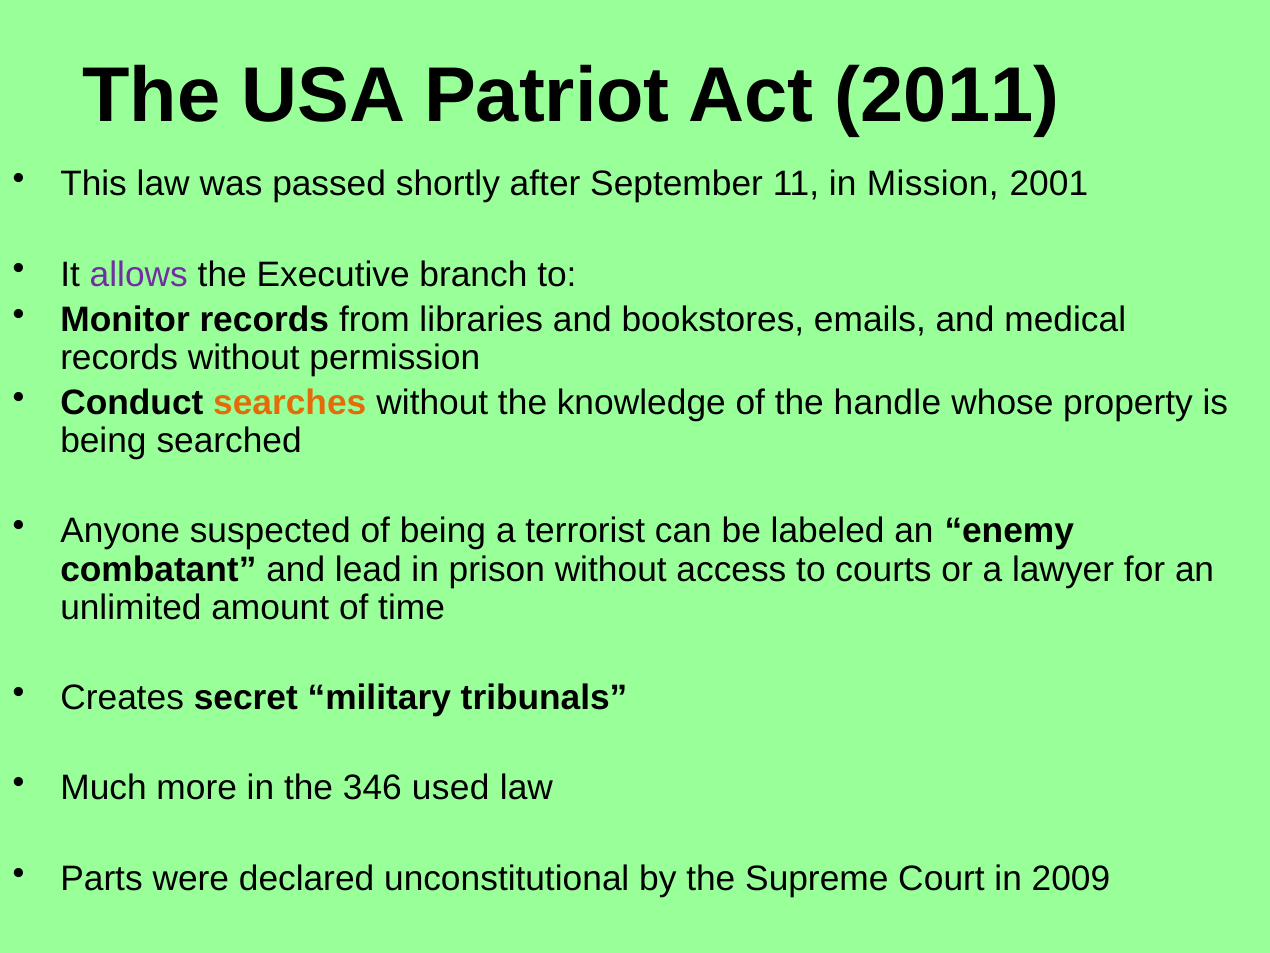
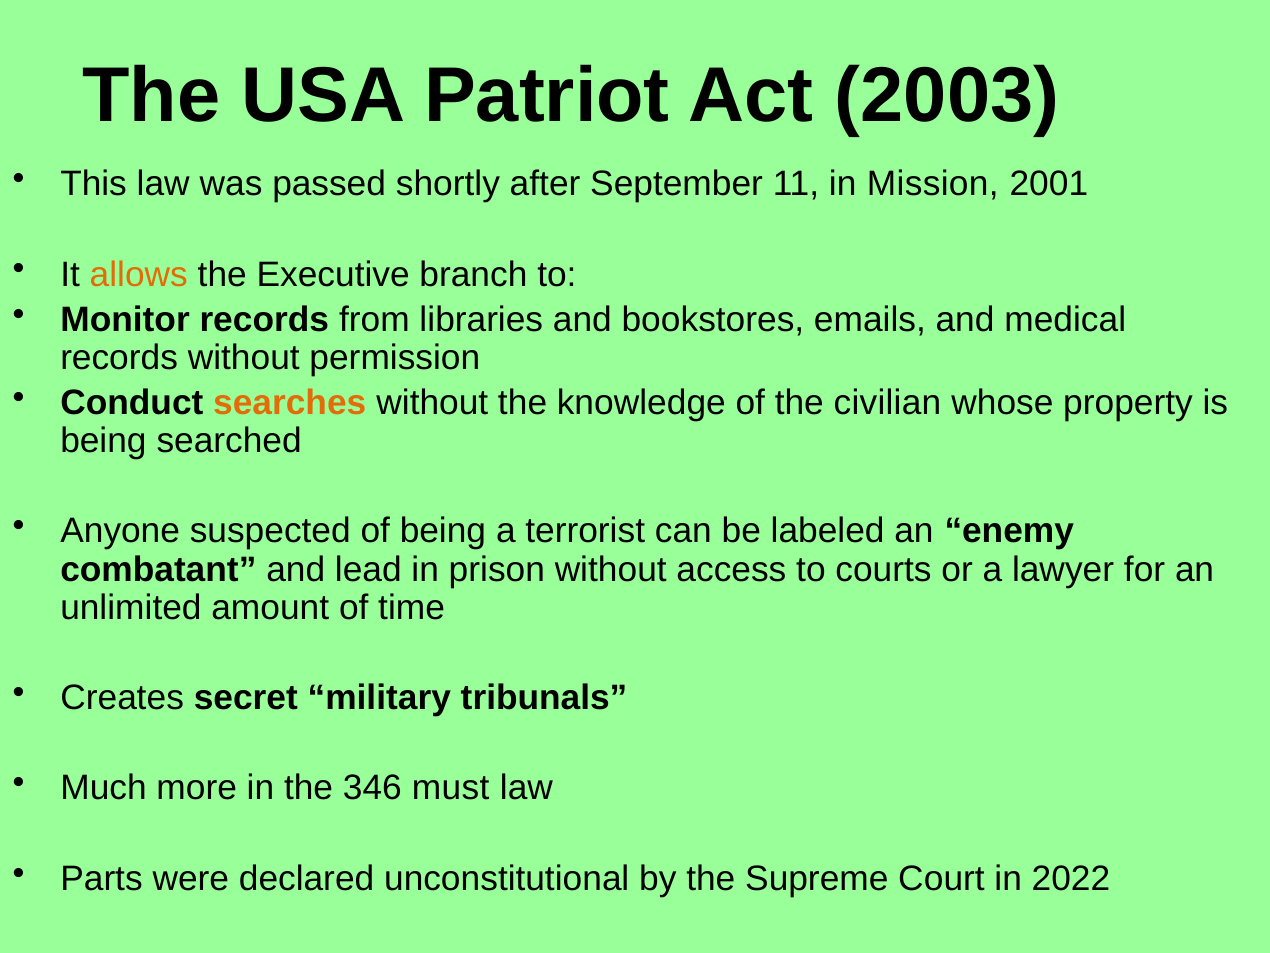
2011: 2011 -> 2003 (947, 95)
allows colour: purple -> orange (139, 274)
handle: handle -> civilian (887, 403)
used: used -> must (451, 788)
2009: 2009 -> 2022 (1071, 878)
